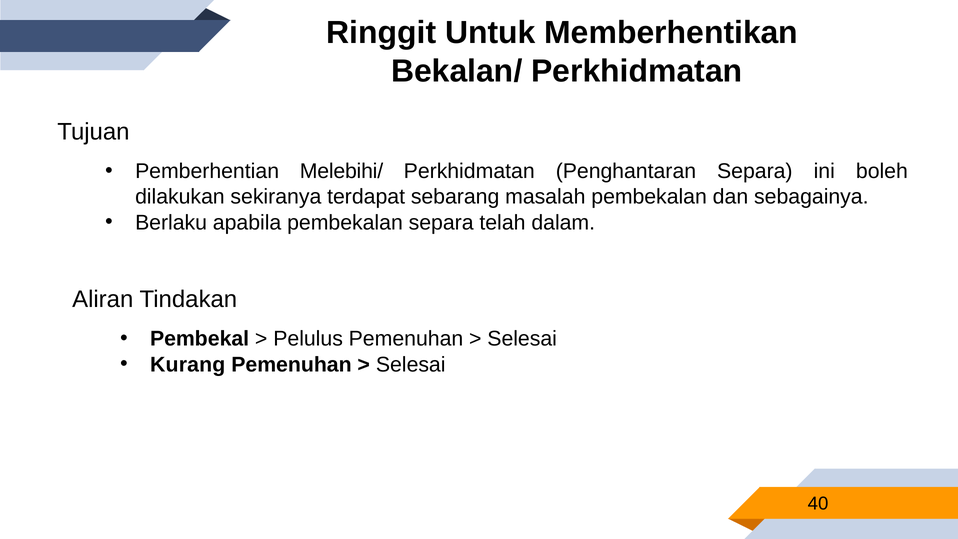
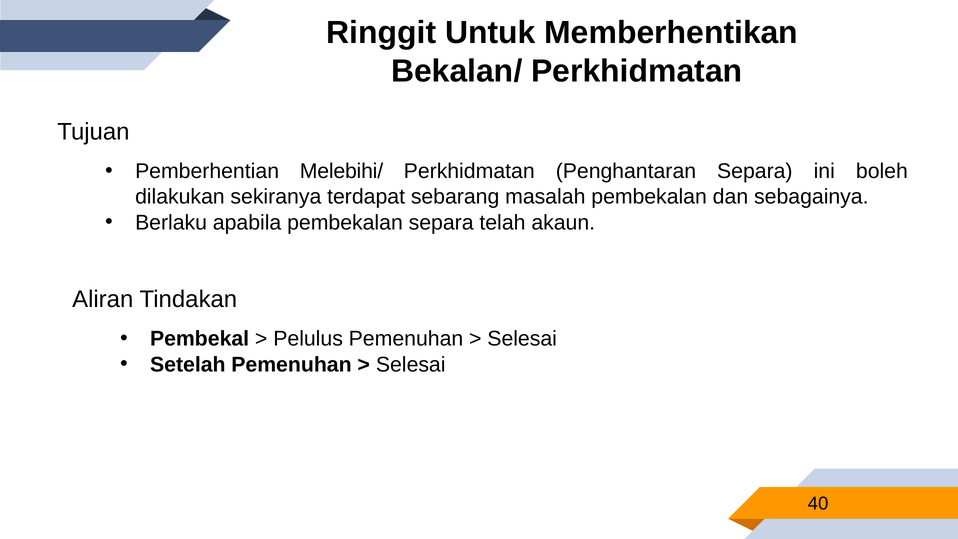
dalam: dalam -> akaun (563, 222)
Kurang: Kurang -> Setelah (188, 364)
